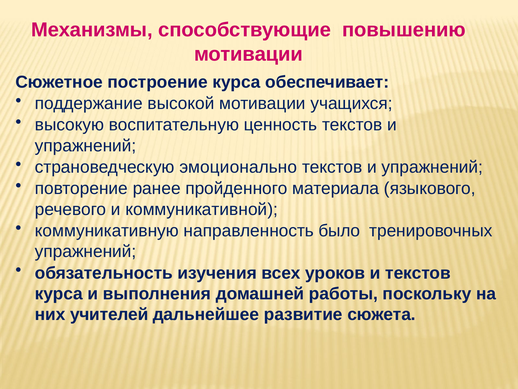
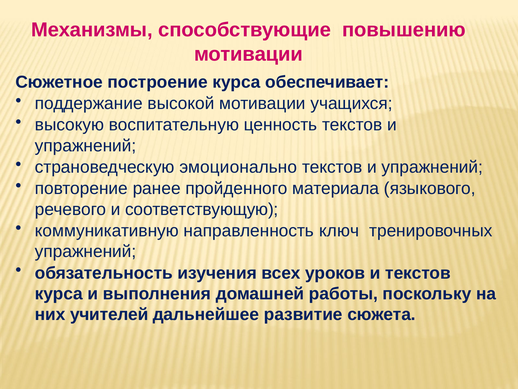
коммуникативной: коммуникативной -> соответствующую (202, 209)
было: было -> ключ (339, 230)
